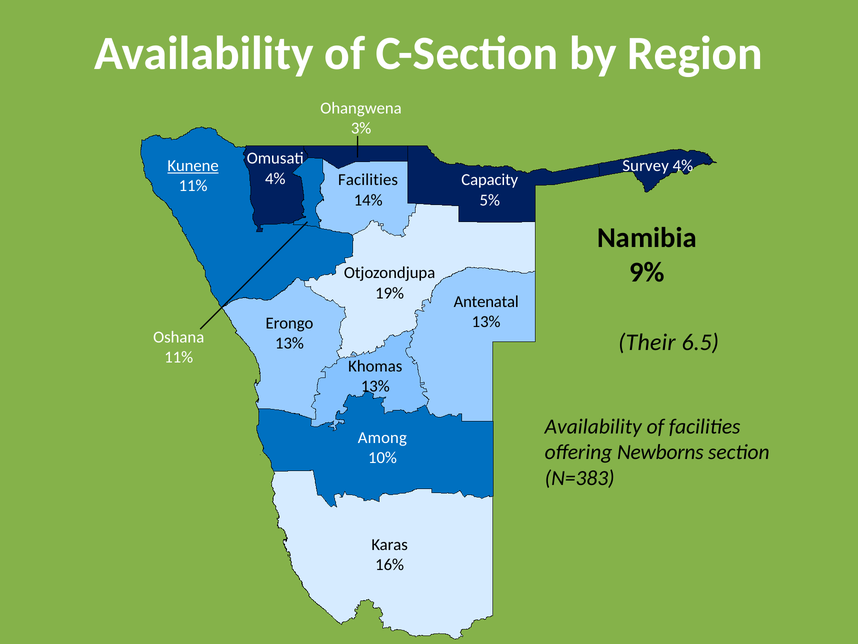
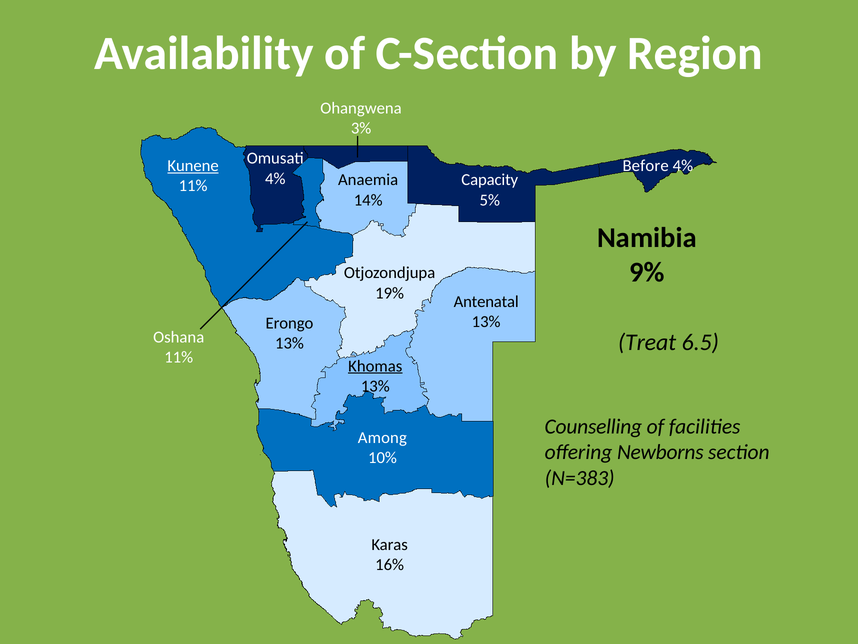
Survey: Survey -> Before (646, 166)
Facilities: Facilities -> Anaemia (368, 180)
Their: Their -> Treat (647, 342)
Khomas underline: none -> present (375, 366)
Availability: Availability -> Counselling (593, 426)
